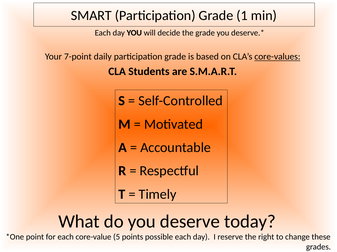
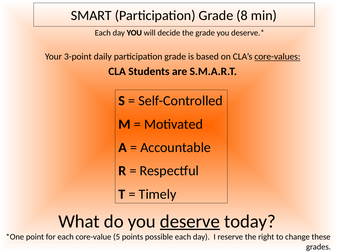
1: 1 -> 8 (242, 16)
7-point: 7-point -> 3-point (78, 57)
deserve underline: none -> present (190, 222)
